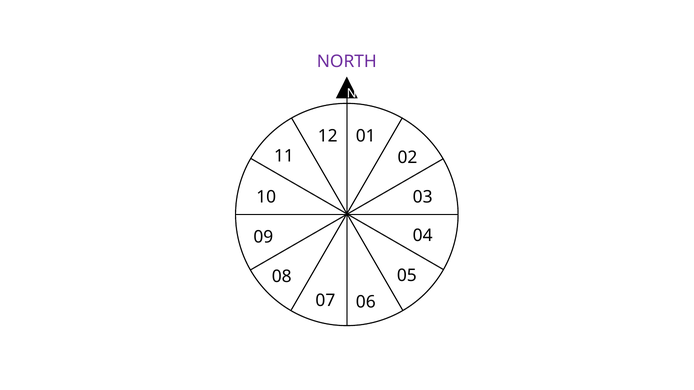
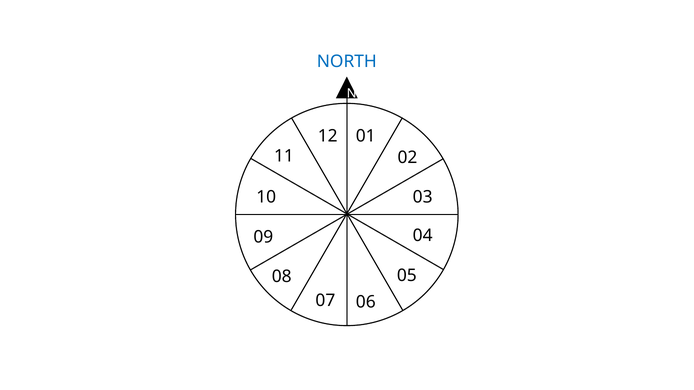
NORTH colour: purple -> blue (347, 62)
